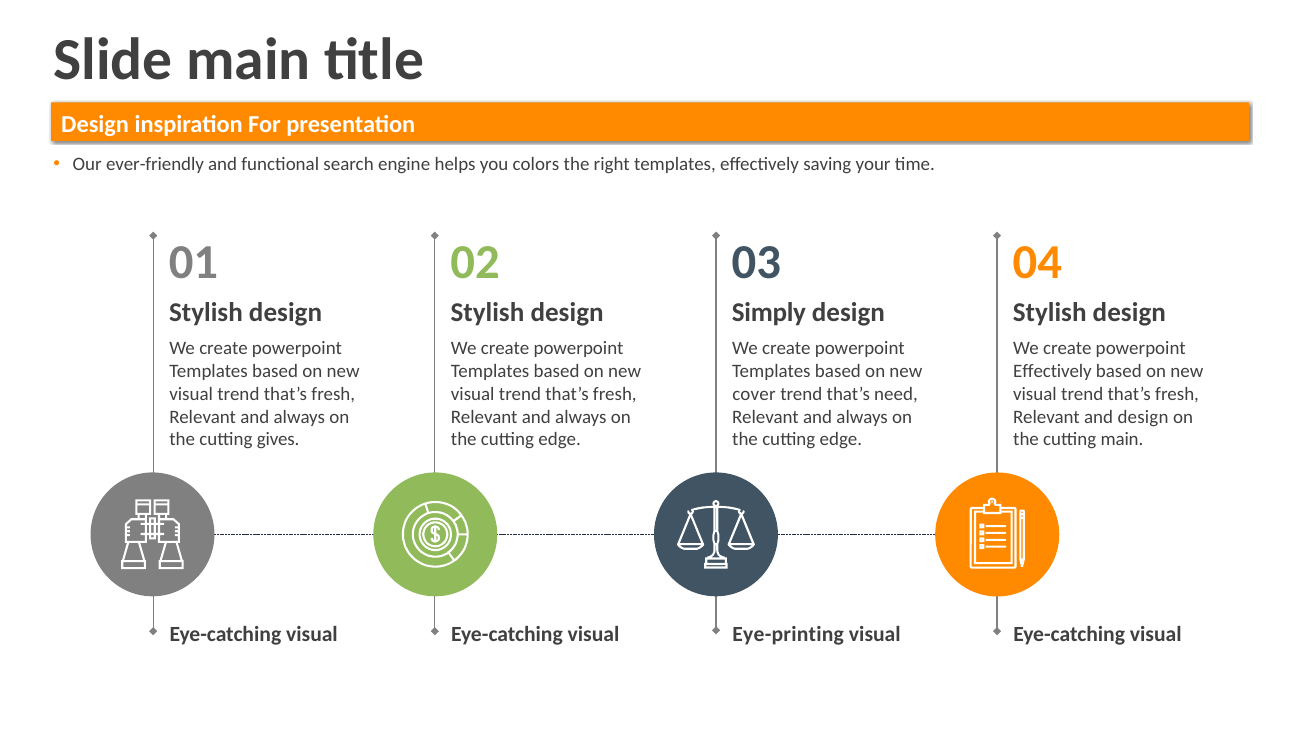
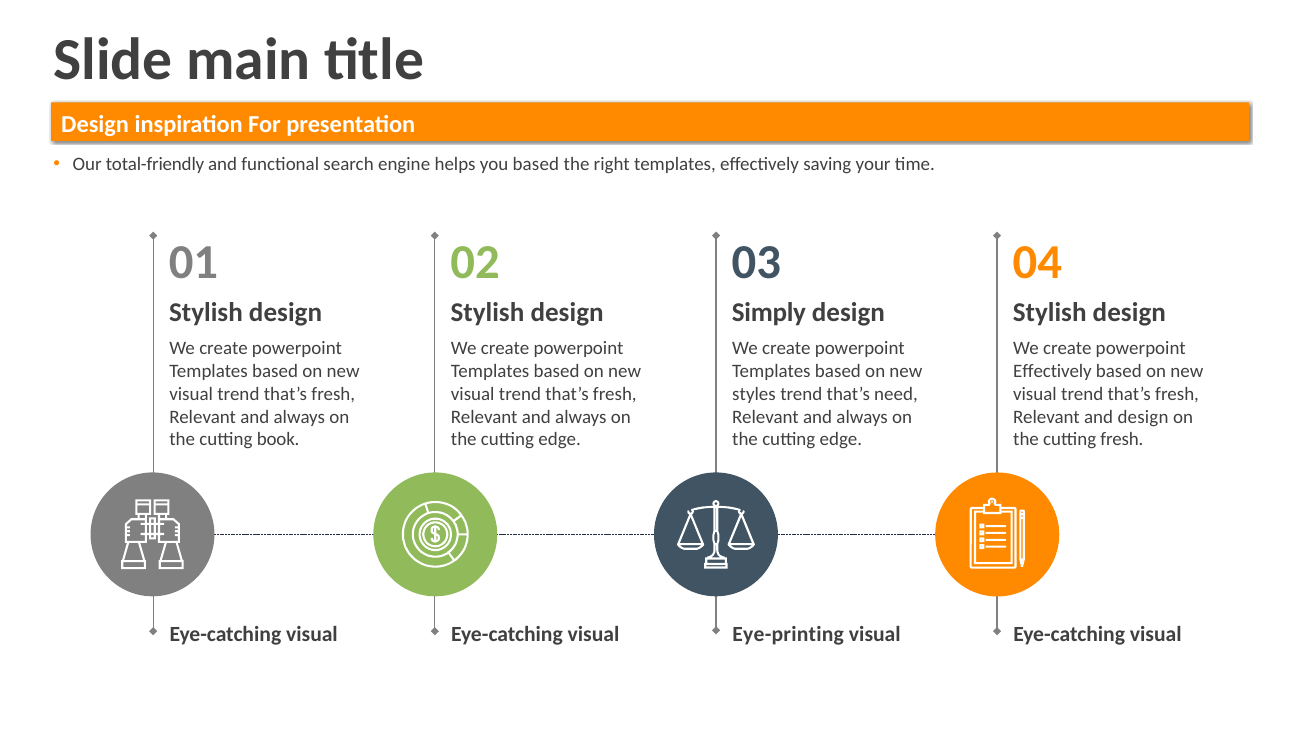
ever-friendly: ever-friendly -> total-friendly (155, 164)
you colors: colors -> based (536, 164)
cover: cover -> styles (754, 394)
gives: gives -> book (278, 440)
cutting main: main -> fresh (1122, 440)
